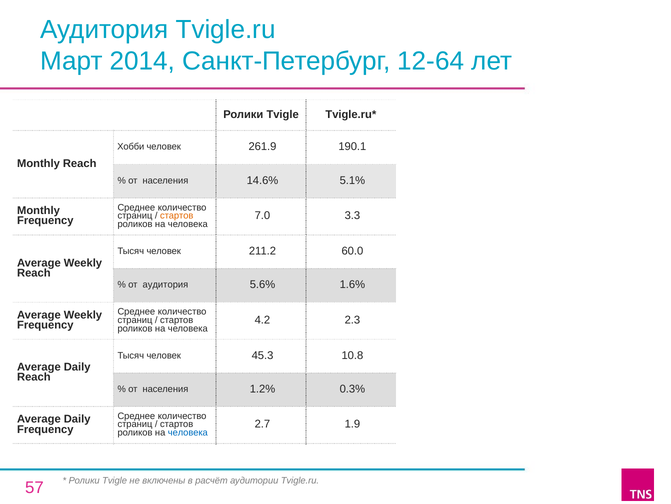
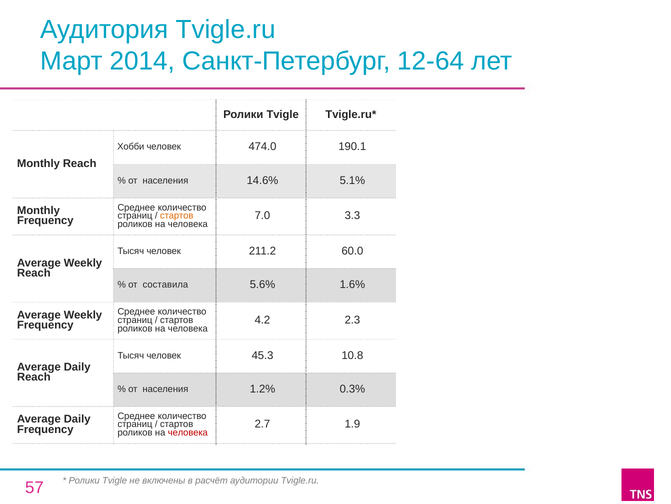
261.9: 261.9 -> 474.0 (262, 147)
от аудитория: аудитория -> составила (165, 284)
человека colour: blue -> red (188, 432)
